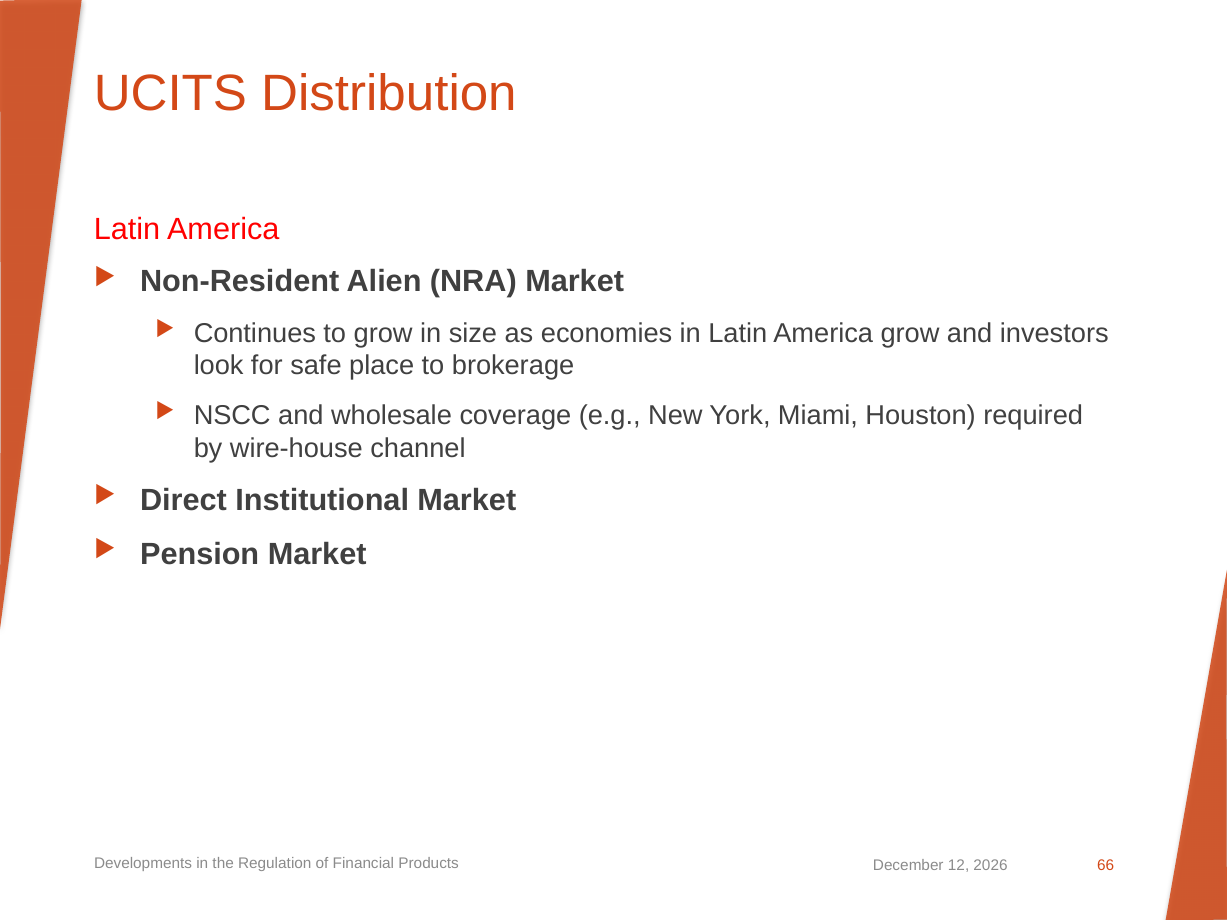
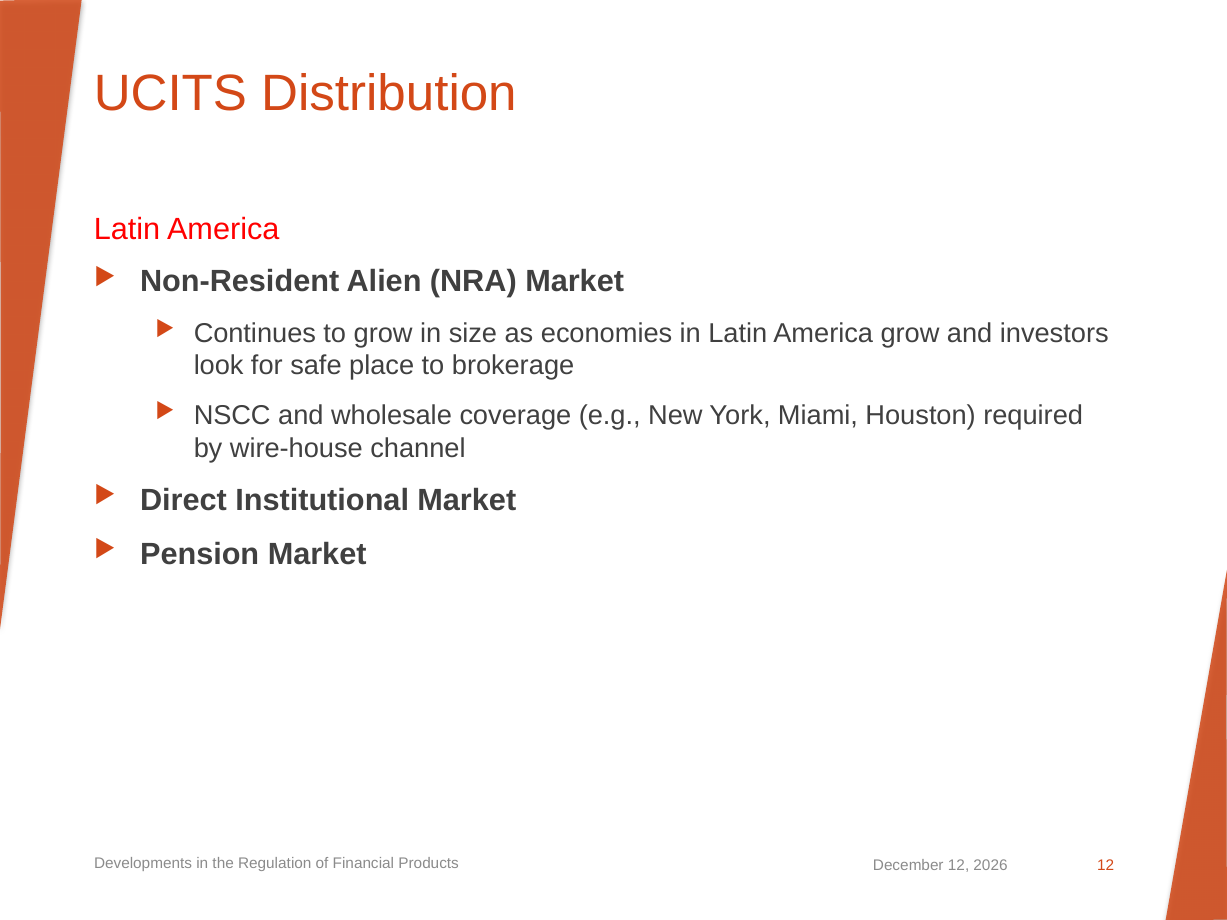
Products 66: 66 -> 12 (1106, 865)
